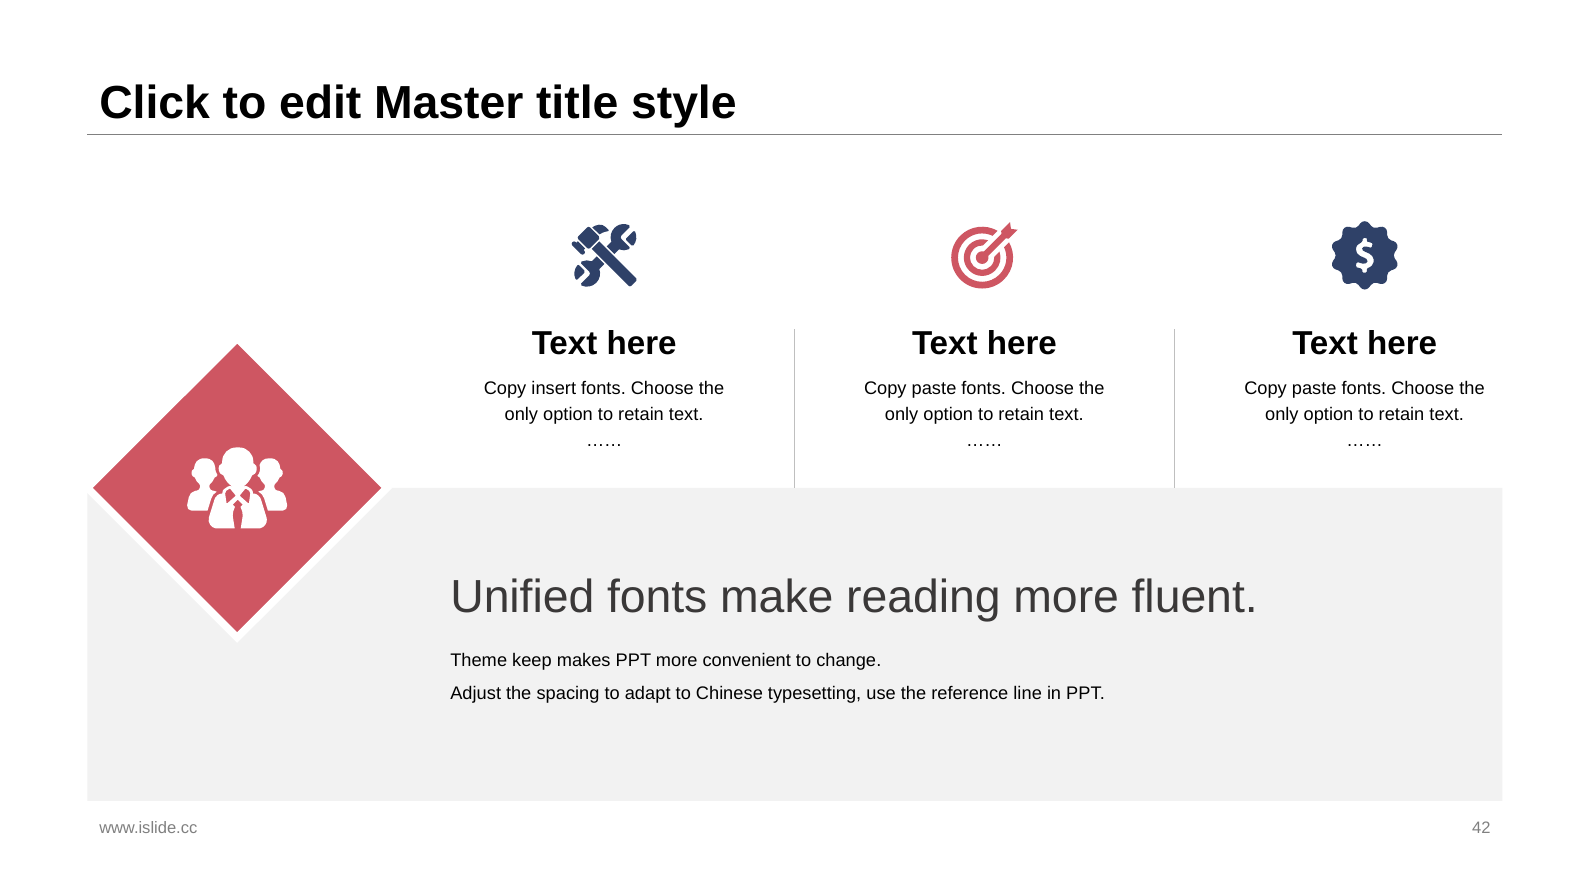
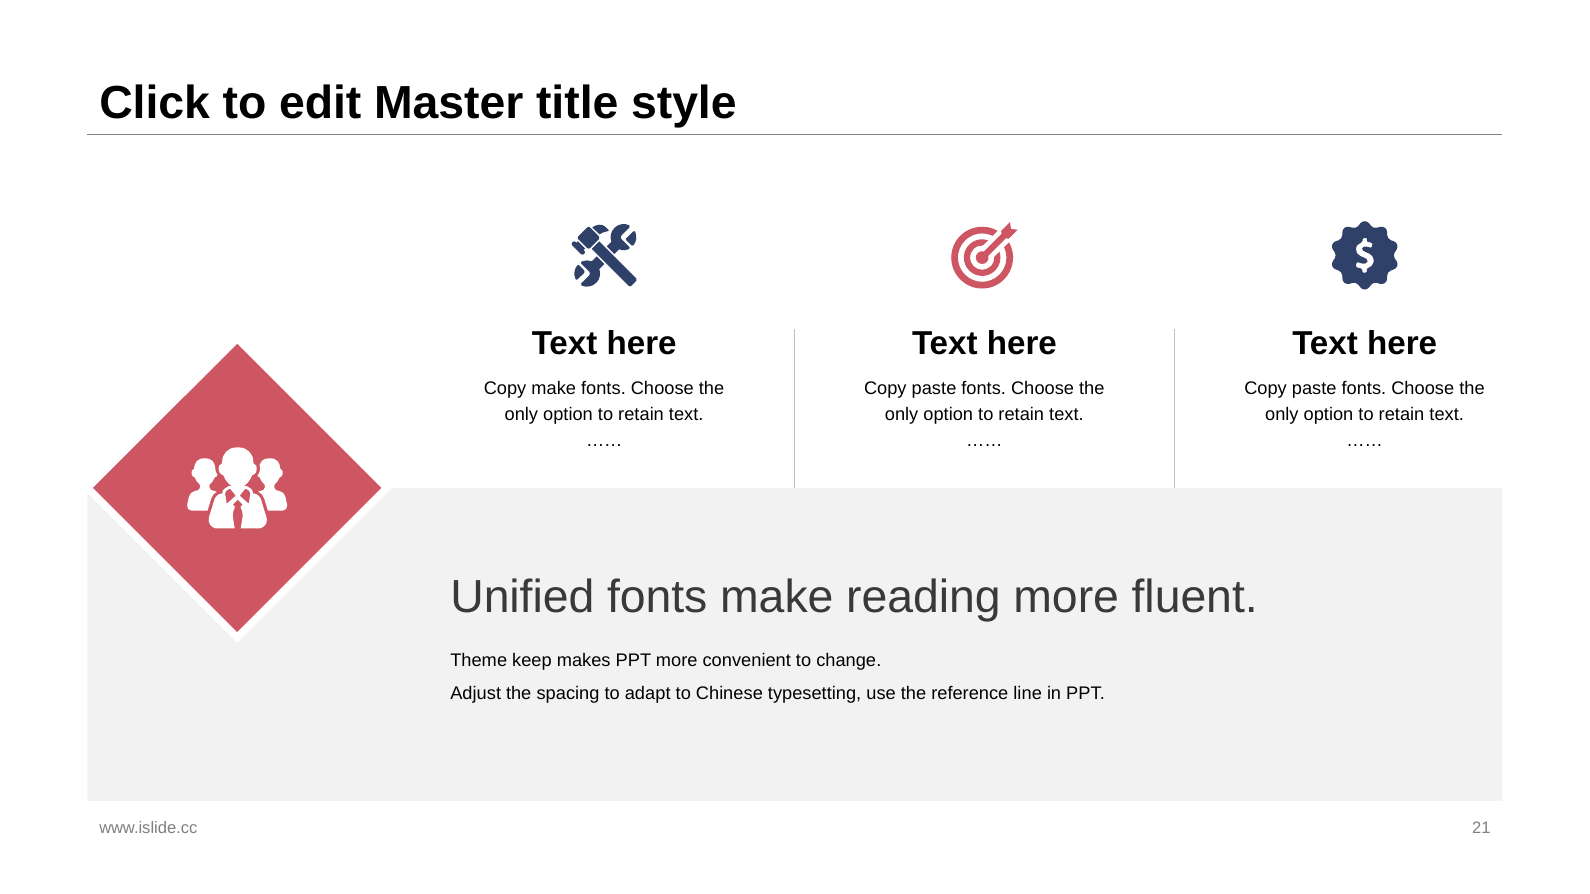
Copy insert: insert -> make (554, 388)
42: 42 -> 21 (1481, 829)
